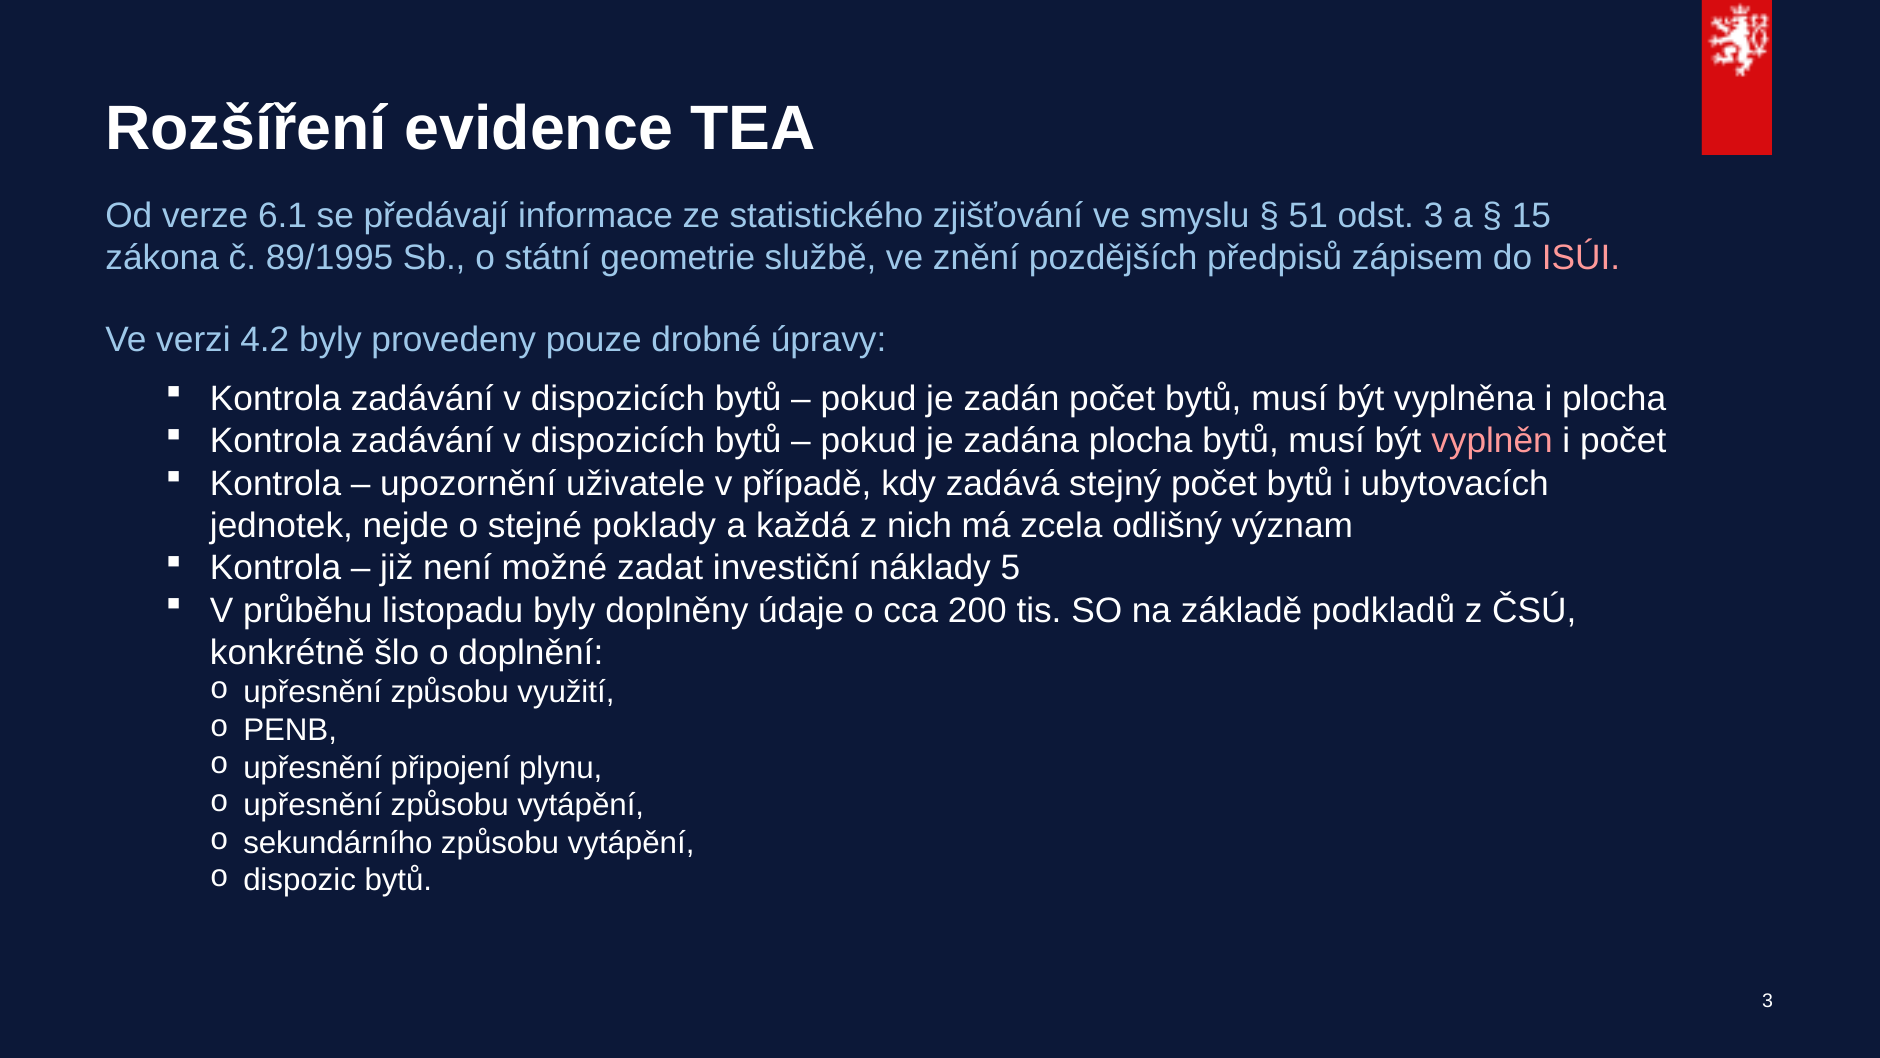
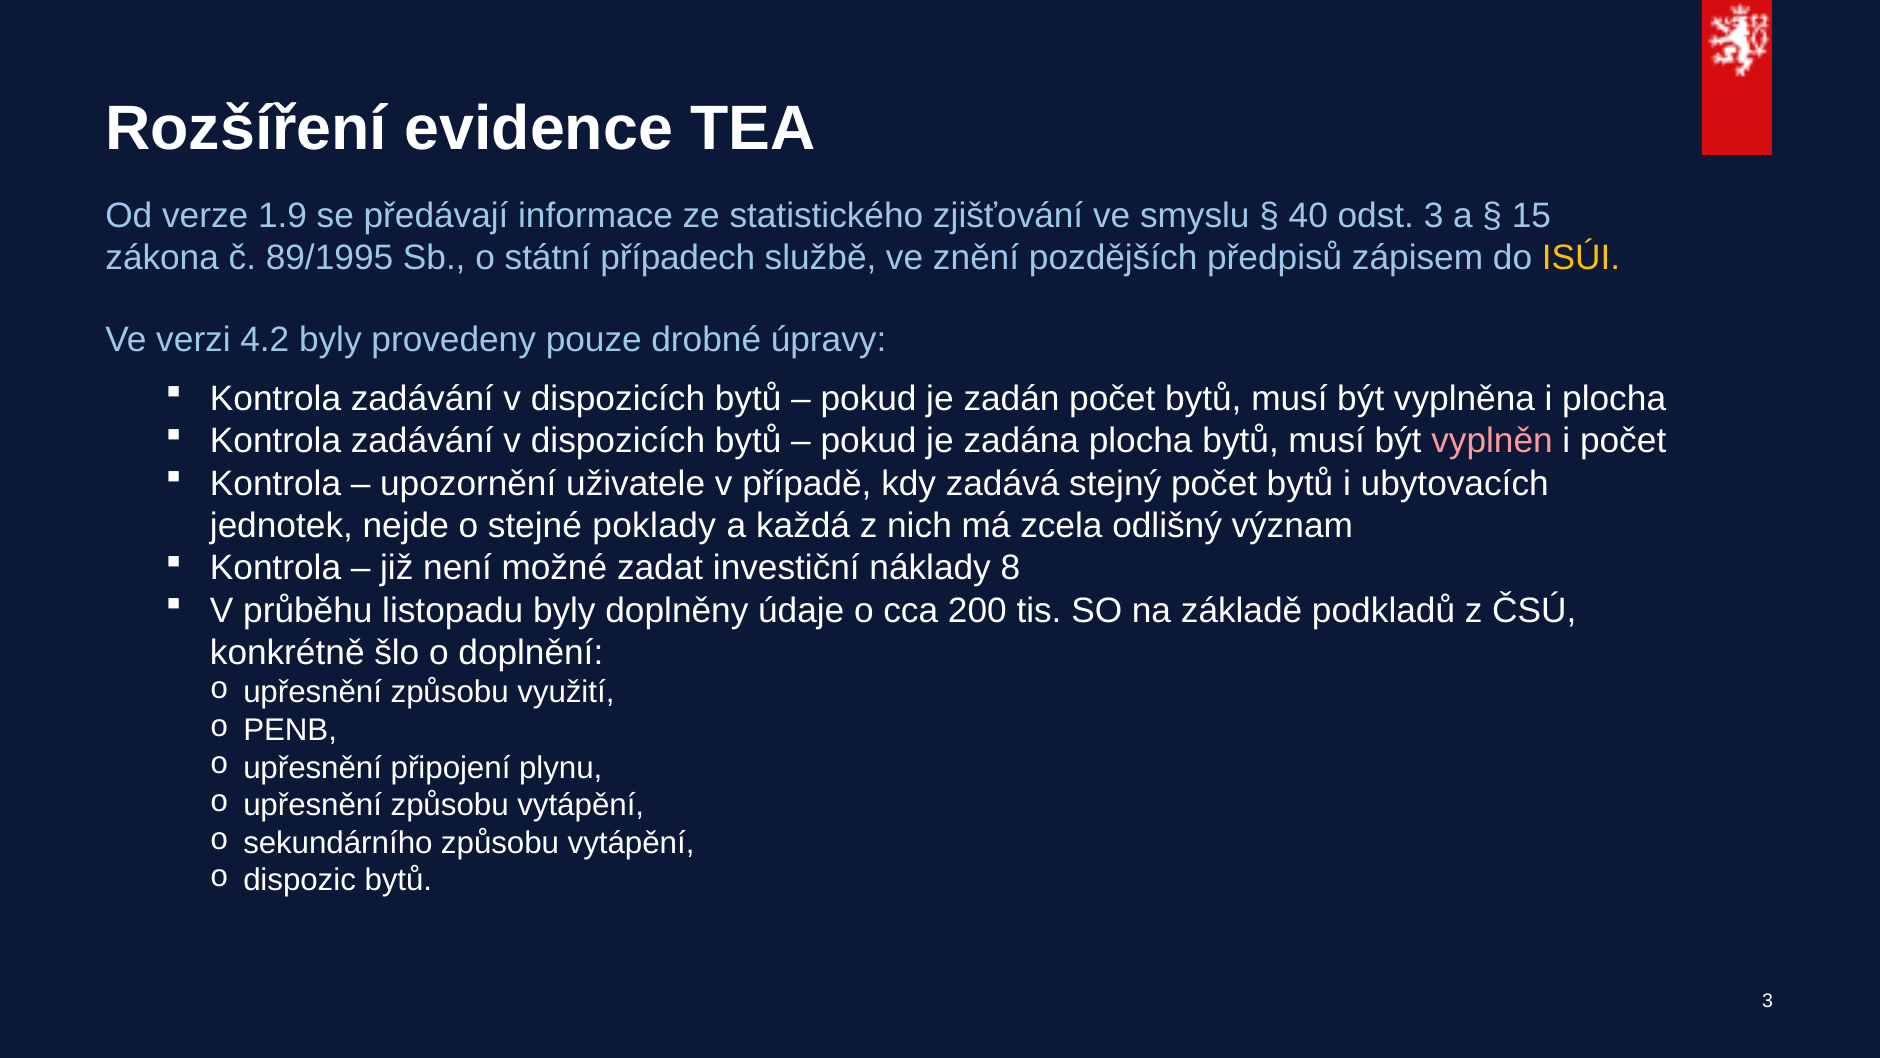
6.1: 6.1 -> 1.9 (283, 215)
51: 51 -> 40 (1308, 215)
geometrie: geometrie -> případech (678, 258)
ISÚI colour: pink -> yellow (1581, 258)
5: 5 -> 8 (1010, 568)
